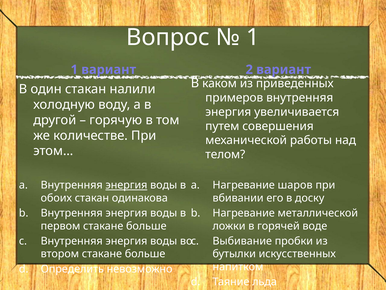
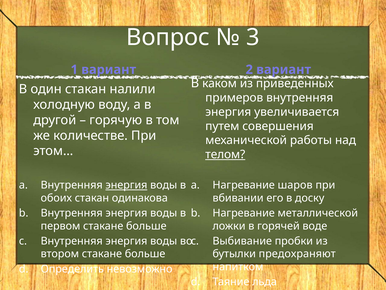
1: 1 -> 3 (253, 37)
телом underline: none -> present (225, 154)
искусственных: искусственных -> предохраняют (297, 253)
